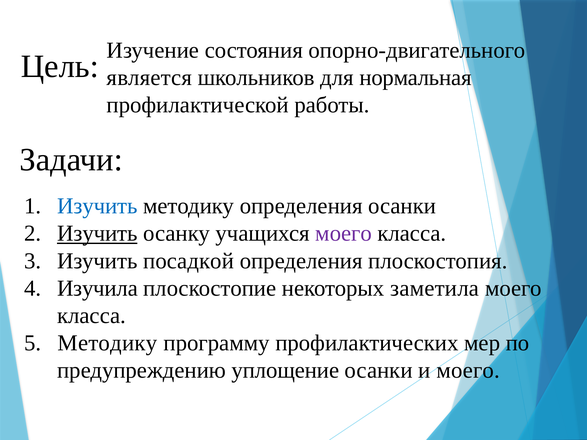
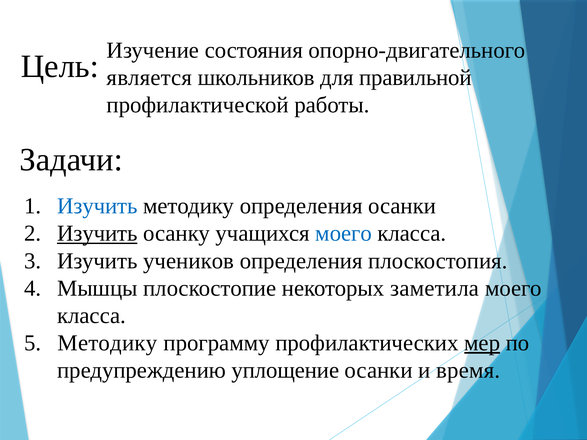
нормальная: нормальная -> правильной (415, 78)
моего colour: purple -> blue (344, 234)
посадкой: посадкой -> учеников (189, 261)
Изучила: Изучила -> Мышцы (97, 288)
мер underline: none -> present (482, 343)
и моего: моего -> время (468, 371)
